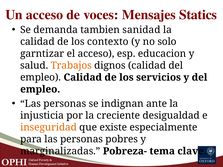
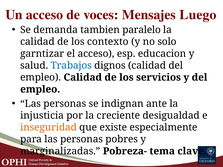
Statics: Statics -> Luego (198, 15)
sanidad: sanidad -> paralelo (142, 30)
Trabajos colour: orange -> blue (71, 66)
